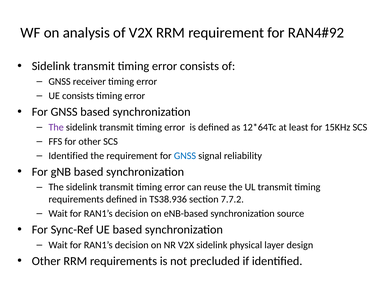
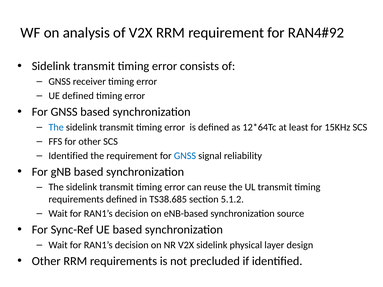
UE consists: consists -> defined (78, 96)
The colour: purple -> blue (56, 127)
TS38.936: TS38.936 -> TS38.685 (168, 199)
7.7.2: 7.7.2 -> 5.1.2 (232, 199)
